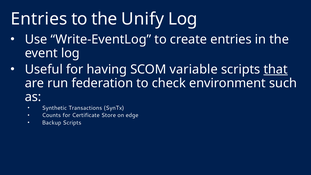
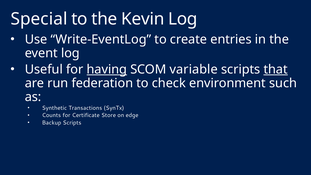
Entries: Entries -> Special (39, 19)
Unify: Unify -> Kevin (143, 19)
having underline: none -> present (107, 69)
